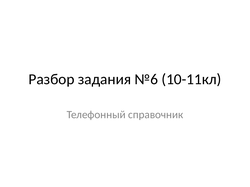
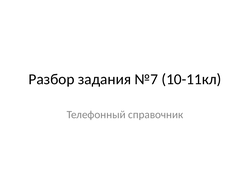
№6: №6 -> №7 (146, 79)
